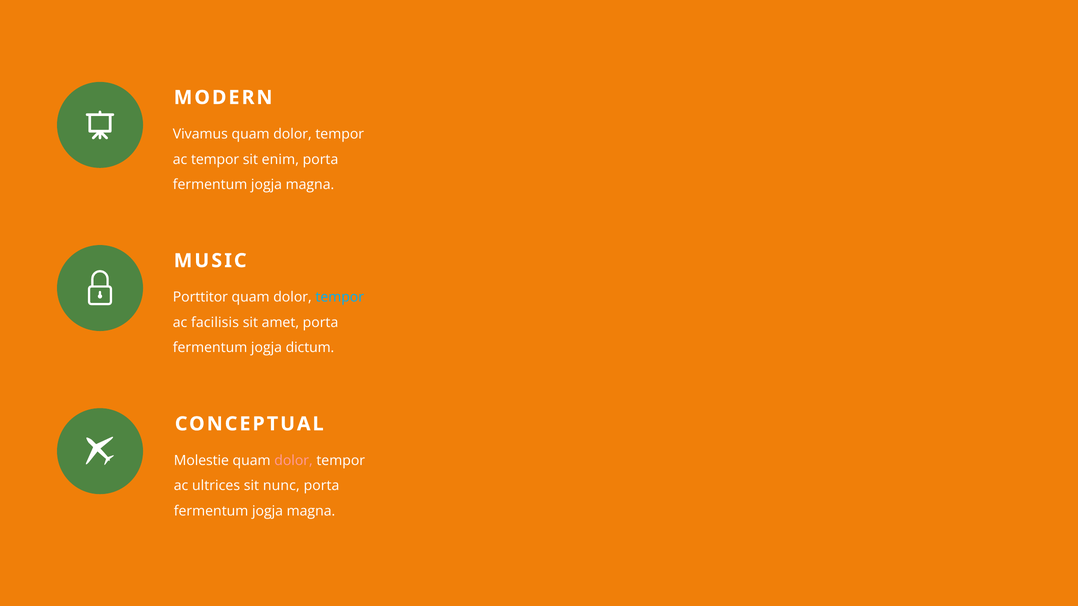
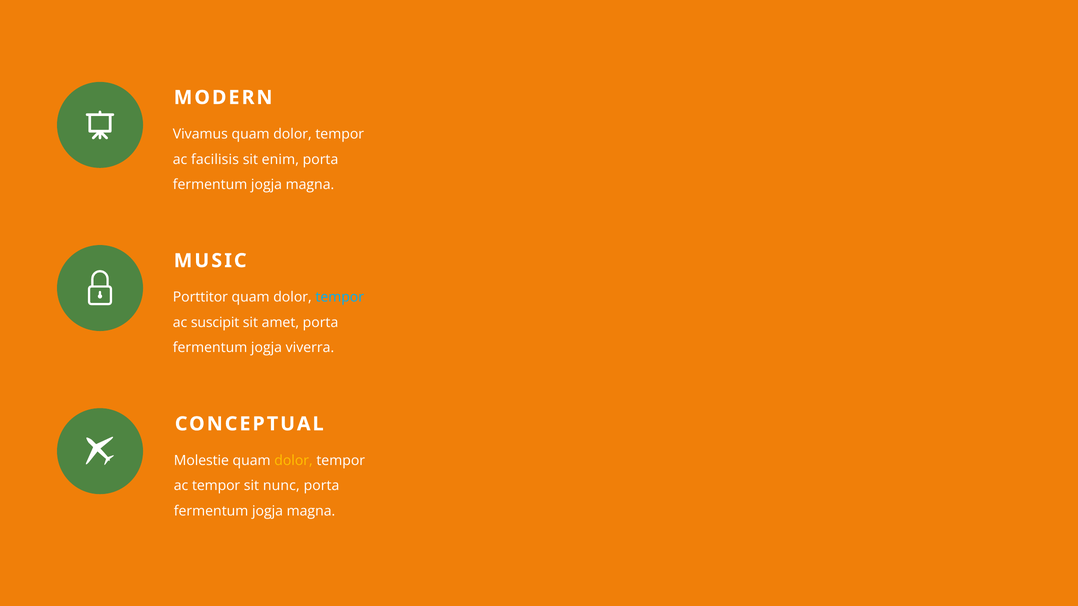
ac tempor: tempor -> facilisis (215, 159)
facilisis: facilisis -> suscipit (215, 323)
dictum: dictum -> viverra (310, 348)
dolor colour: pink -> yellow (293, 461)
ac ultrices: ultrices -> tempor (216, 486)
